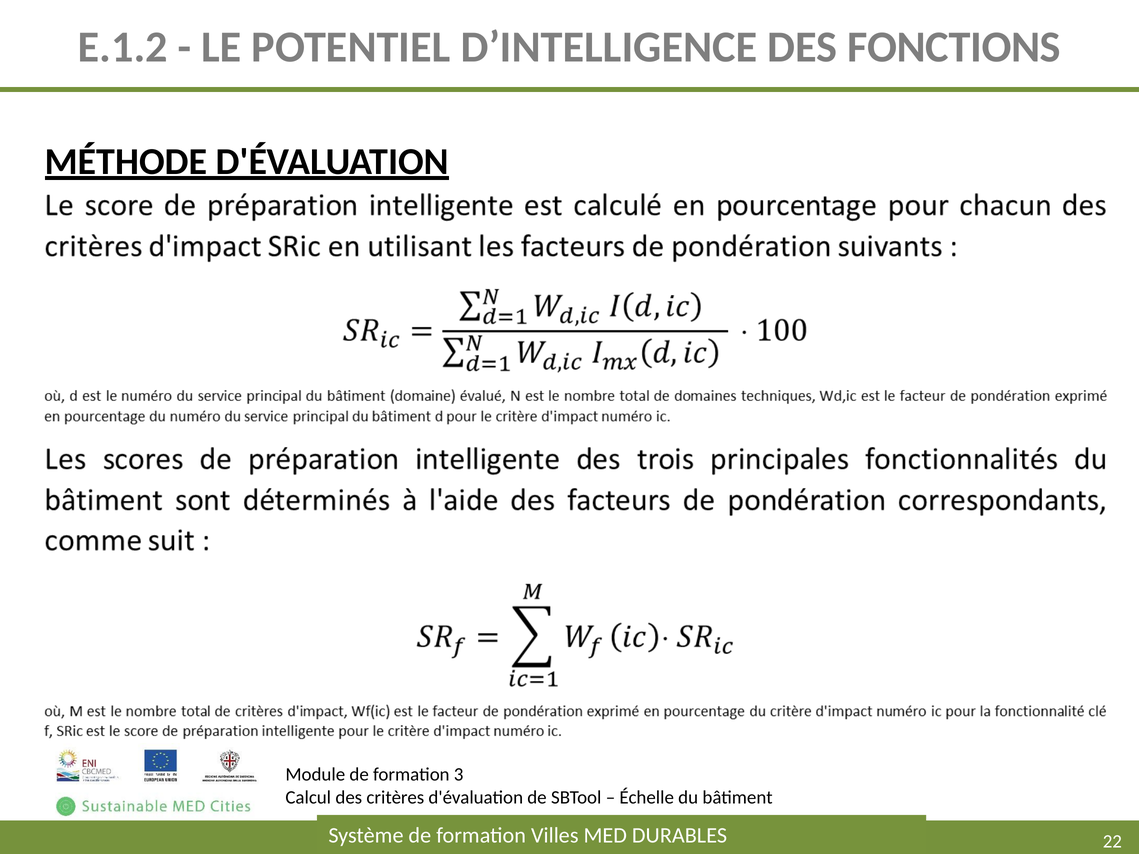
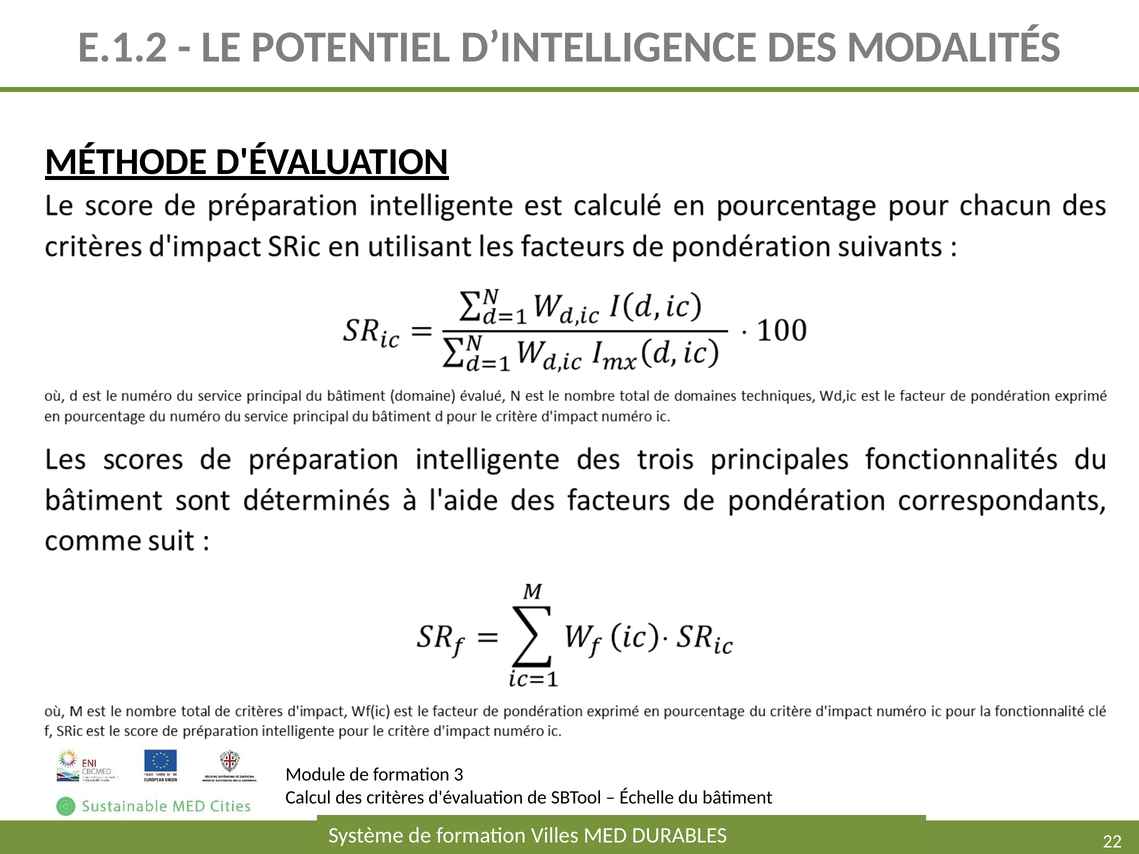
FONCTIONS: FONCTIONS -> MODALITÉS (954, 47)
